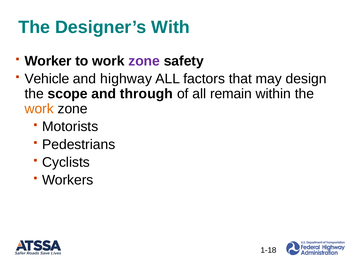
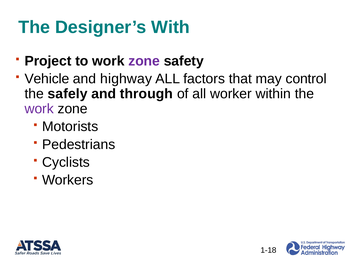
Worker: Worker -> Project (48, 61)
design: design -> control (306, 79)
scope: scope -> safely (68, 94)
remain: remain -> worker (231, 94)
work colour: orange -> purple (39, 109)
